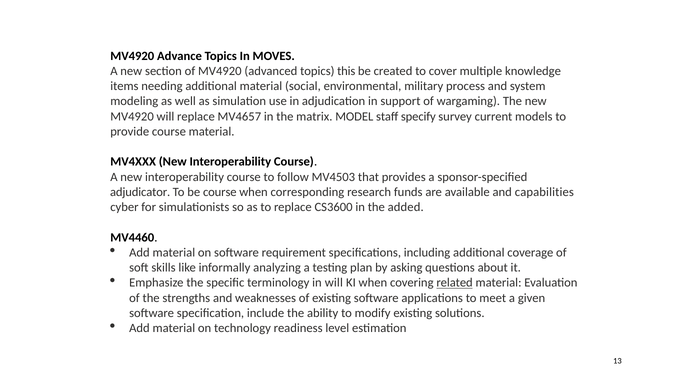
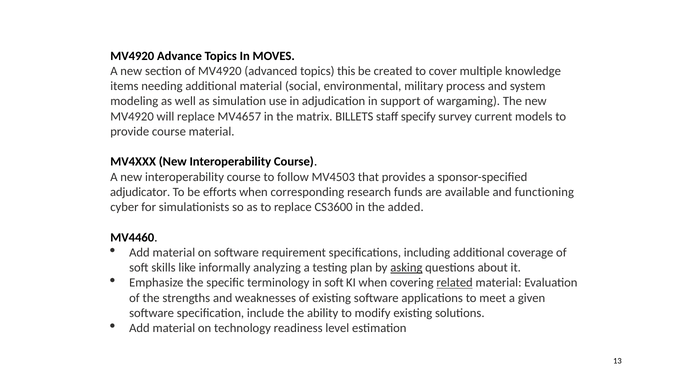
MODEL: MODEL -> BILLETS (354, 117)
be course: course -> efforts (220, 192)
capabilities: capabilities -> functioning (544, 192)
asking underline: none -> present (406, 268)
in will: will -> soft (334, 283)
